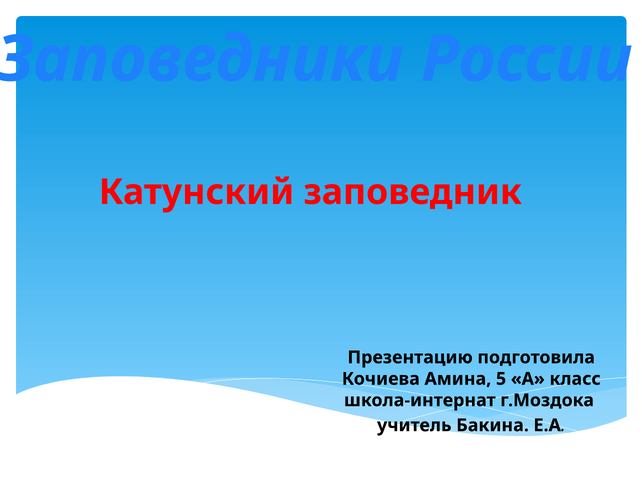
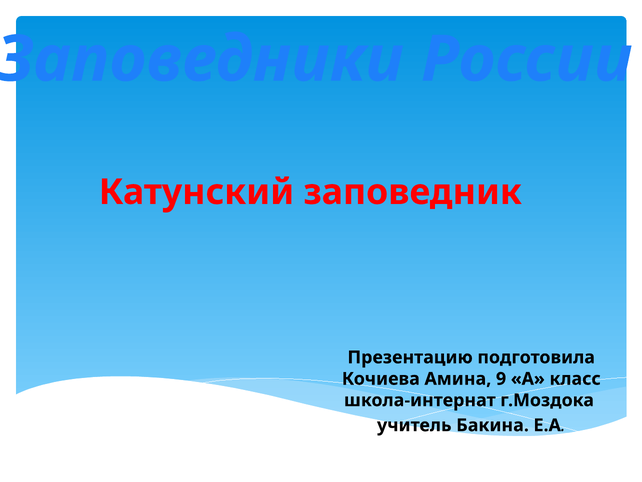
5: 5 -> 9 (501, 378)
